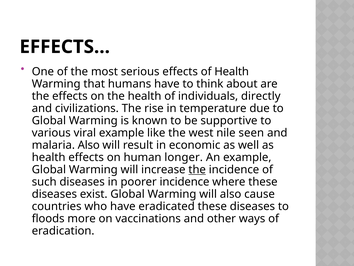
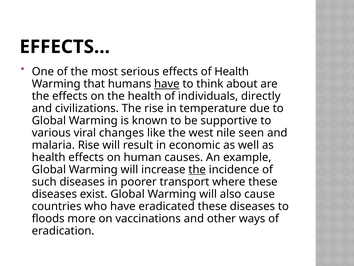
have underline: none -> present (167, 84)
viral example: example -> changes (122, 133)
malaria Also: Also -> Rise (89, 145)
longer: longer -> causes (184, 157)
poorer incidence: incidence -> transport (184, 182)
